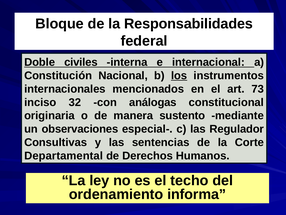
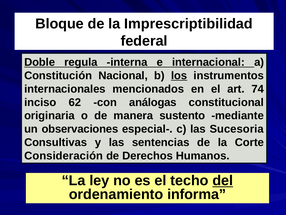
Responsabilidades: Responsabilidades -> Imprescriptibilidad (188, 24)
civiles: civiles -> regula (81, 62)
73: 73 -> 74 (258, 89)
32: 32 -> 62 (75, 102)
Regulador: Regulador -> Sucesoria (237, 129)
Departamental: Departamental -> Consideración (64, 156)
del underline: none -> present (223, 180)
